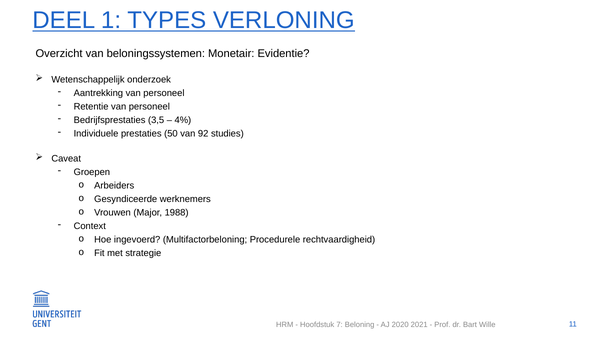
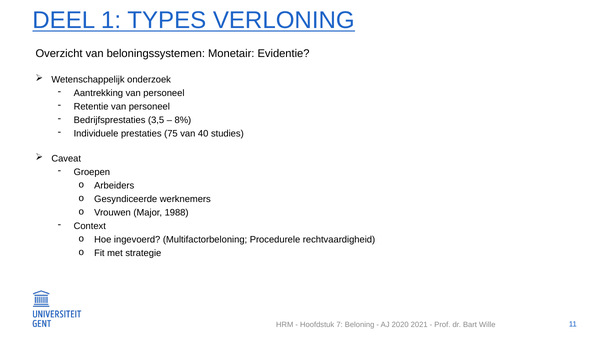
4%: 4% -> 8% (183, 120)
50: 50 -> 75 (171, 134)
92: 92 -> 40 (203, 134)
